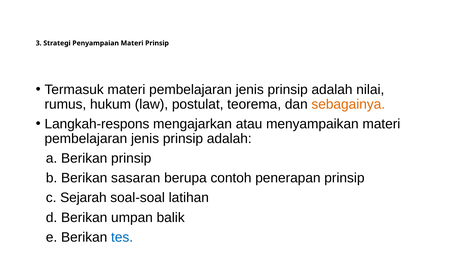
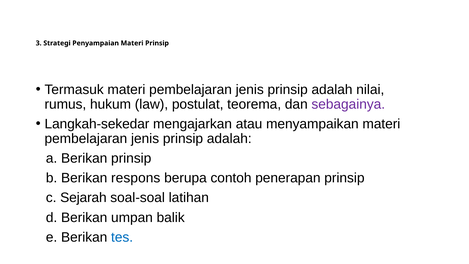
sebagainya colour: orange -> purple (348, 104)
Langkah-respons: Langkah-respons -> Langkah-sekedar (97, 124)
sasaran: sasaran -> respons (136, 178)
